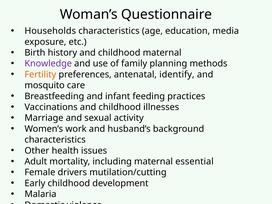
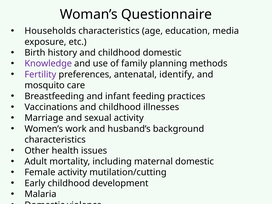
childhood maternal: maternal -> domestic (162, 53)
Fertility colour: orange -> purple (40, 74)
maternal essential: essential -> domestic (195, 162)
Female drivers: drivers -> activity (72, 172)
